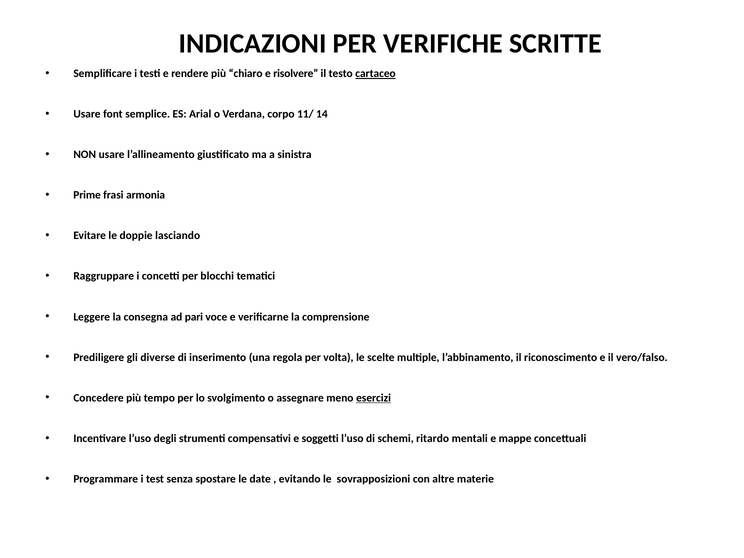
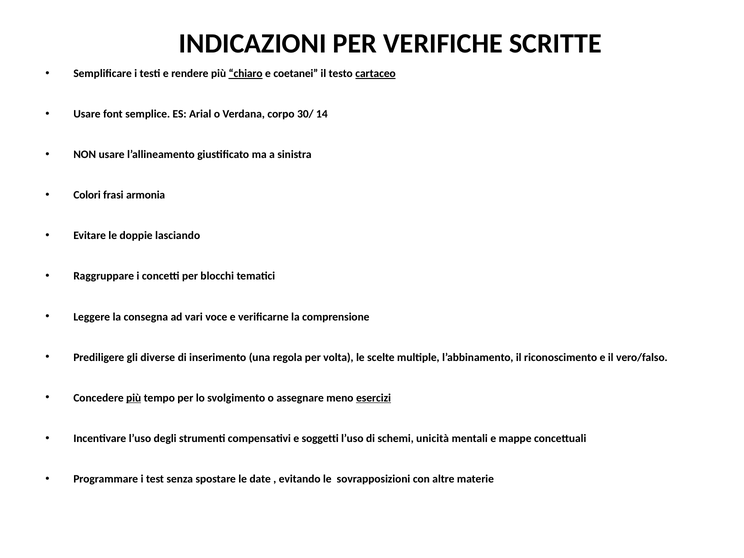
chiaro underline: none -> present (246, 74)
risolvere: risolvere -> coetanei (296, 74)
11/: 11/ -> 30/ (305, 114)
Prime: Prime -> Colori (87, 195)
pari: pari -> vari (194, 317)
più underline: none -> present (134, 398)
ritardo: ritardo -> unicità (433, 438)
